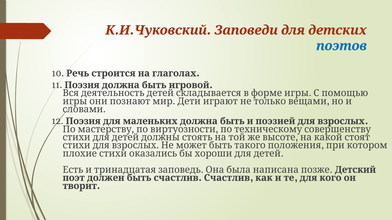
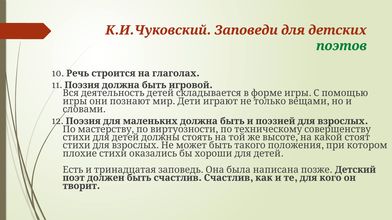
поэтов colour: blue -> green (342, 46)
